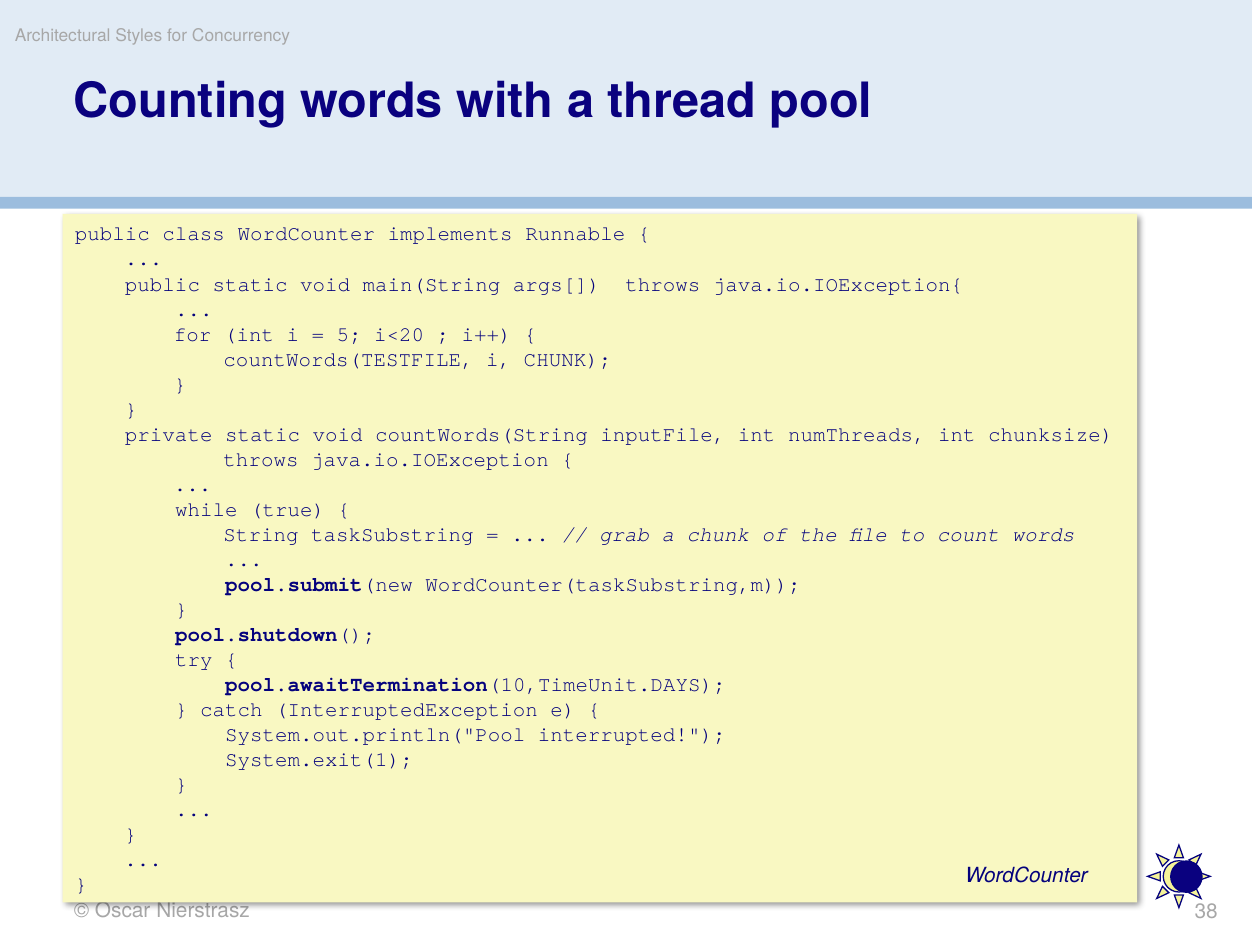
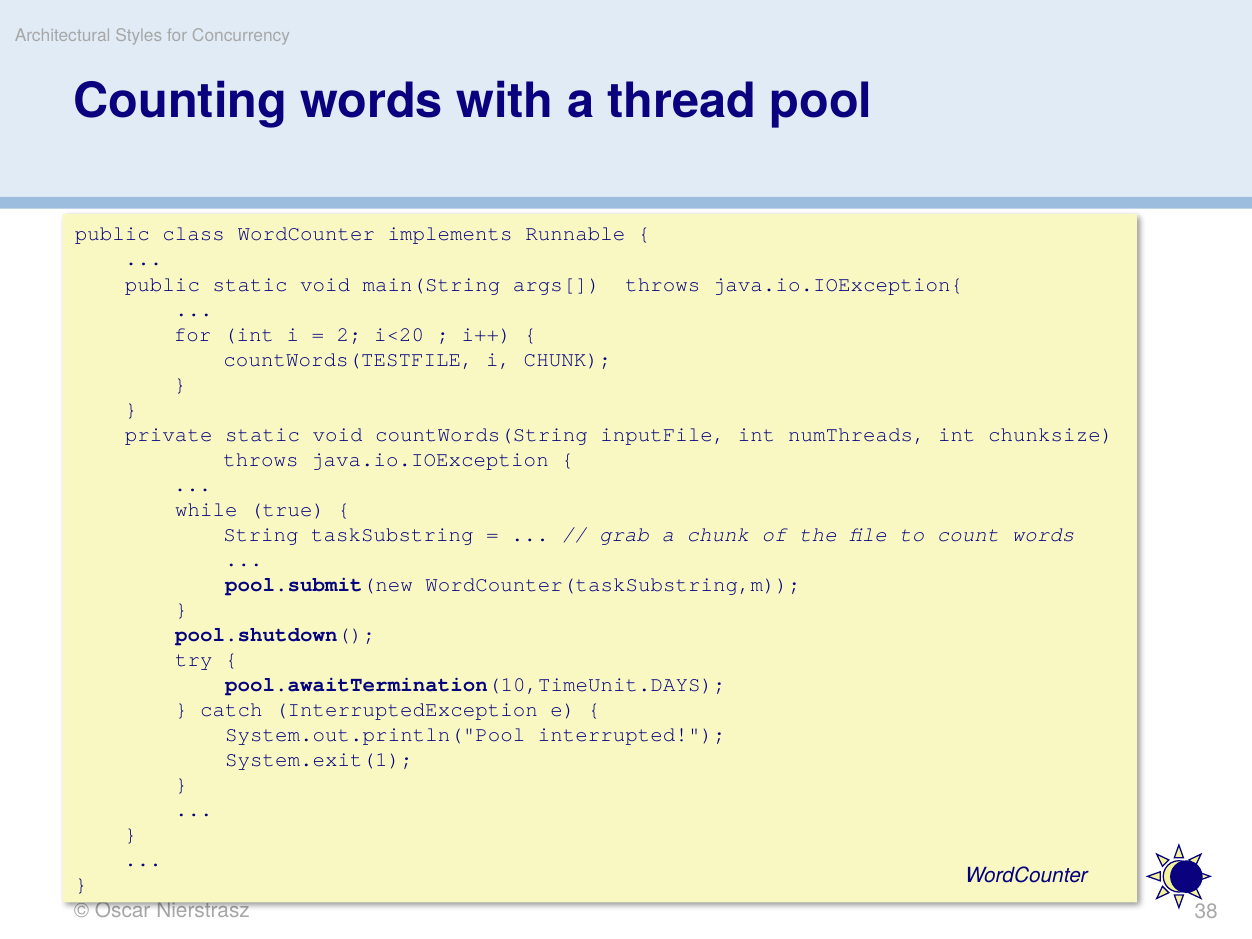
5: 5 -> 2 (349, 334)
